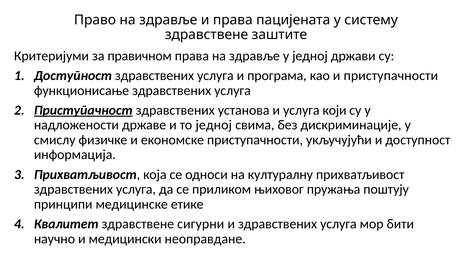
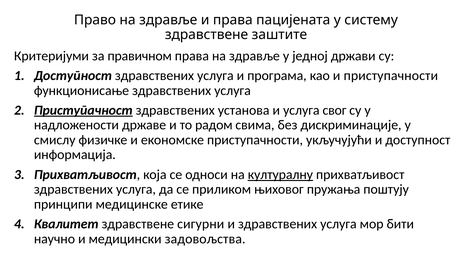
који: који -> свог (335, 110)
то једној: једној -> радом (214, 125)
културалну underline: none -> present (280, 175)
неоправдане: неоправдане -> задовољства (205, 239)
